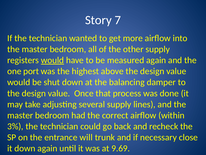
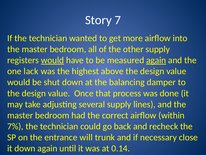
again underline: none -> present (156, 60)
port: port -> lack (31, 71)
3%: 3% -> 7% (15, 126)
9.69: 9.69 -> 0.14 (121, 148)
